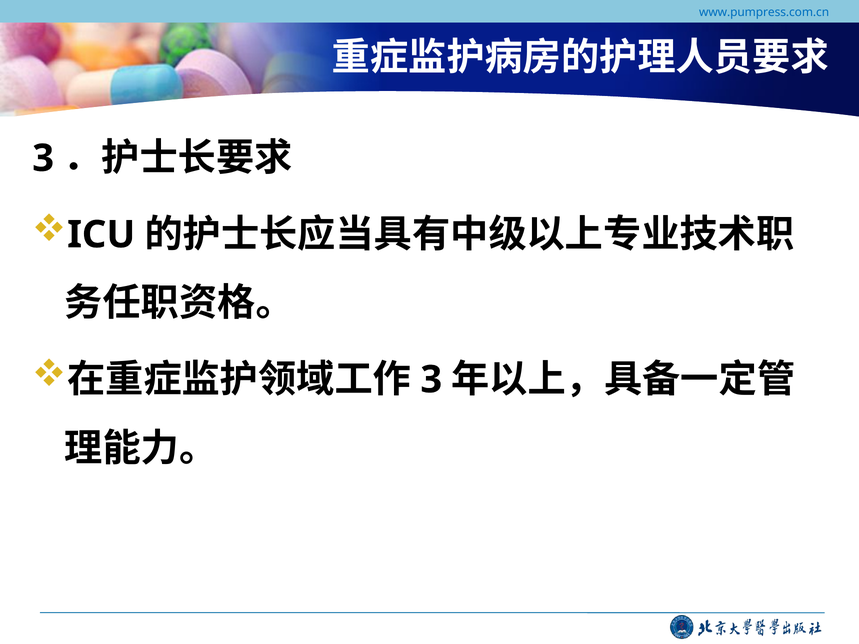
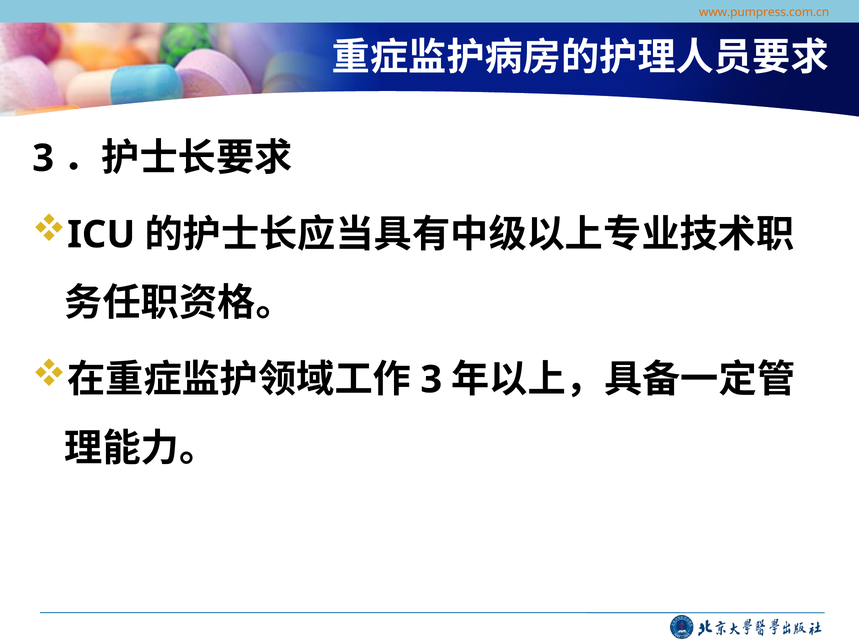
www.pumpress.com.cn colour: blue -> orange (764, 12)
